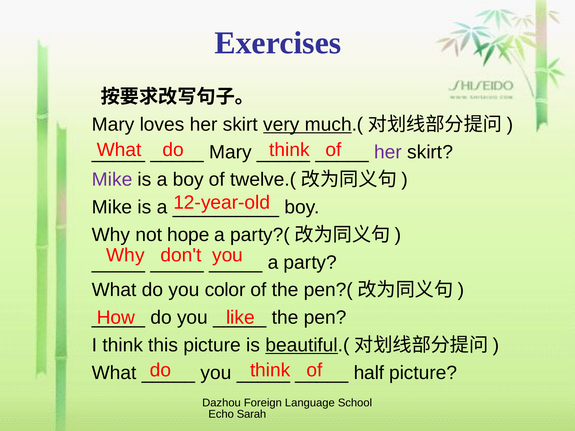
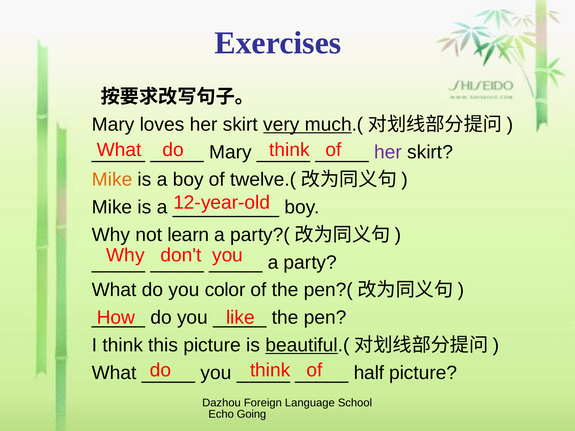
Mike colour: purple -> orange (112, 180)
hope: hope -> learn (188, 235)
Sarah: Sarah -> Going (251, 414)
